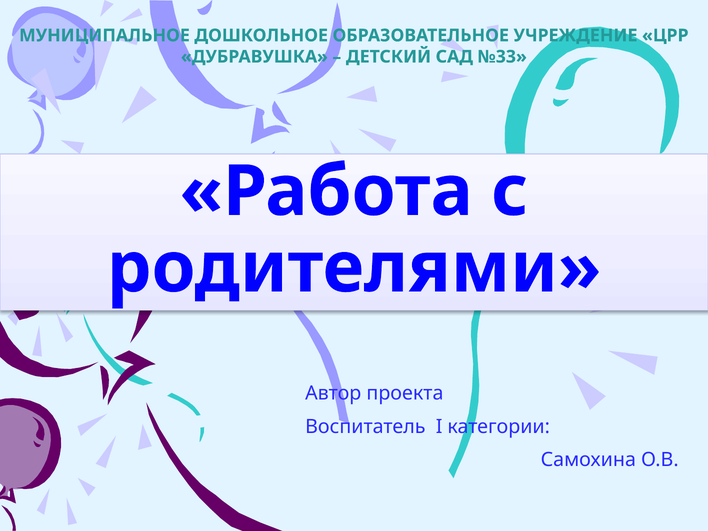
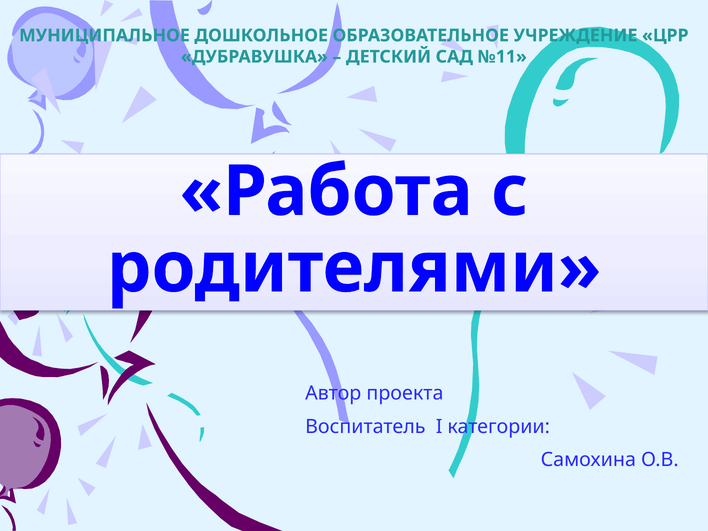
№33: №33 -> №11 (502, 57)
